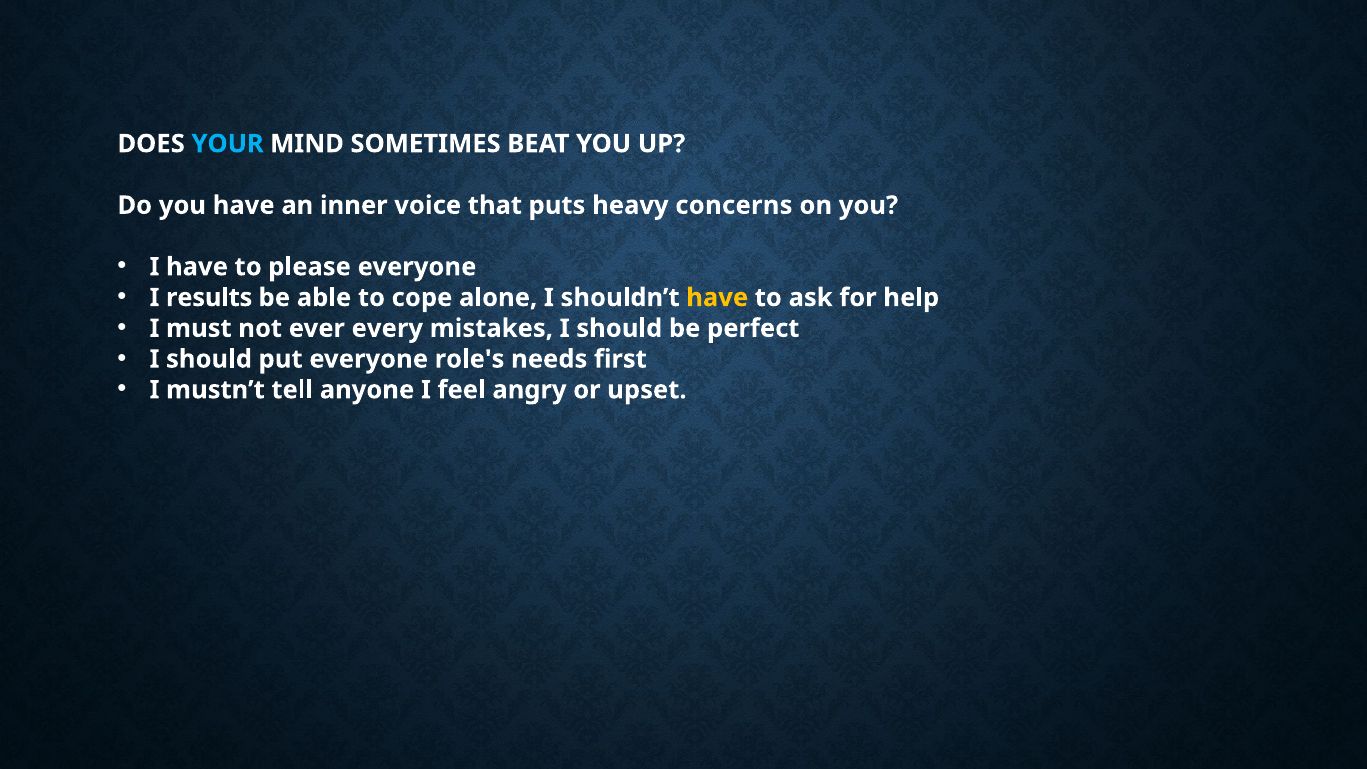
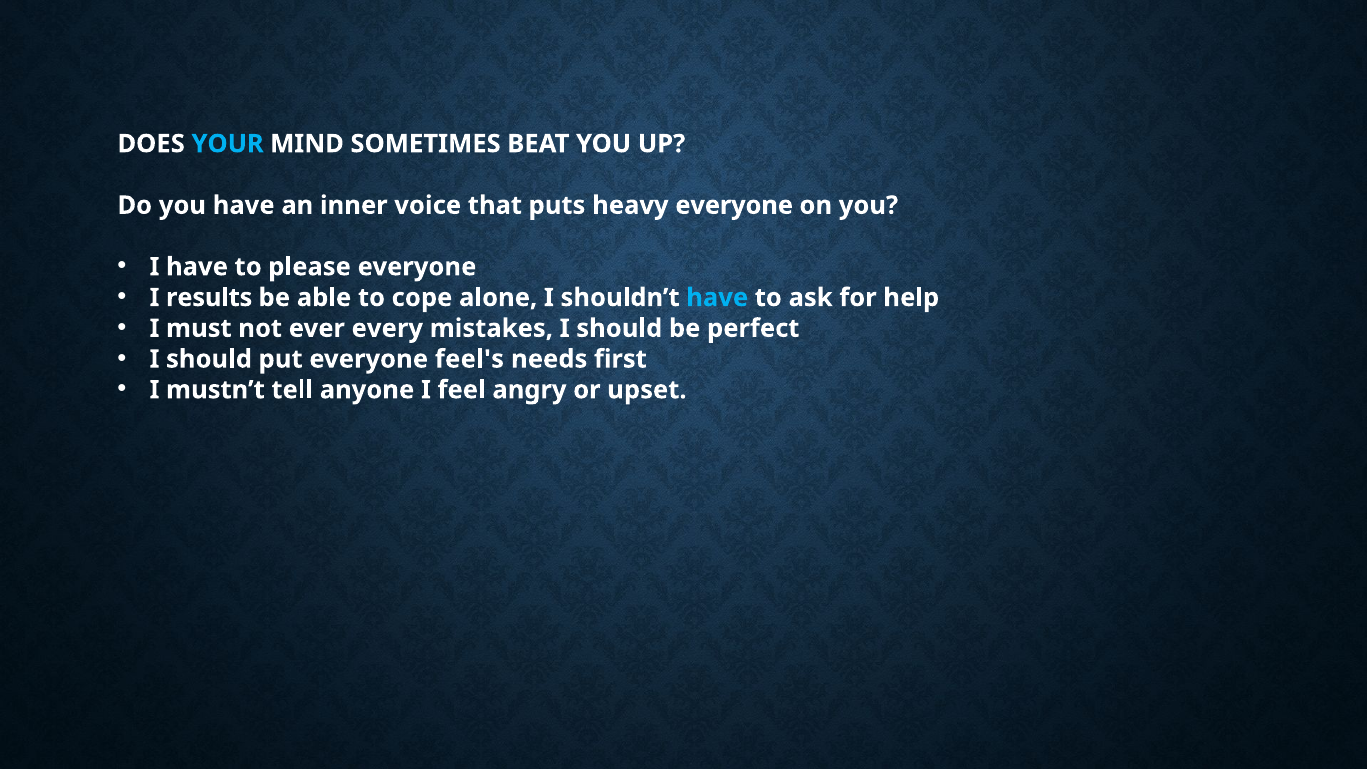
heavy concerns: concerns -> everyone (734, 205)
have colour: yellow -> light blue (717, 298)
role's: role's -> feel's (469, 359)
